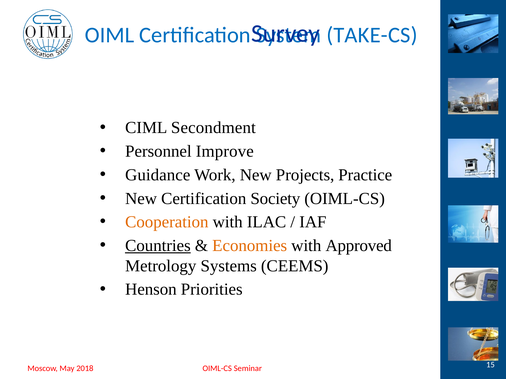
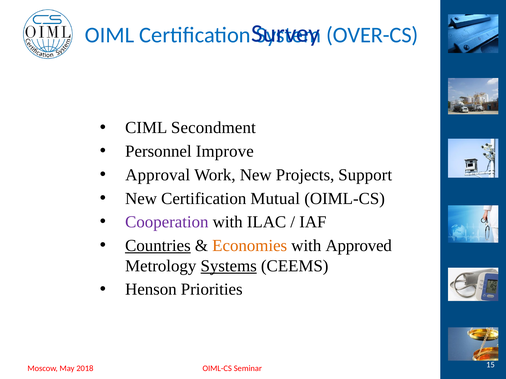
TAKE-CS: TAKE-CS -> OVER-CS (372, 35)
Guidance: Guidance -> Approval (158, 175)
Practice: Practice -> Support (365, 175)
Society: Society -> Mutual (275, 199)
Cooperation colour: orange -> purple (167, 222)
Systems underline: none -> present (229, 266)
